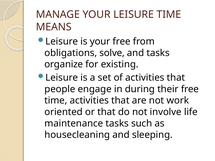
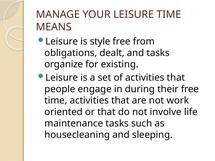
is your: your -> style (100, 42)
solve: solve -> dealt (112, 53)
